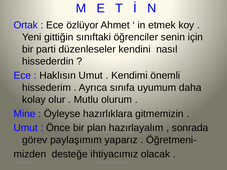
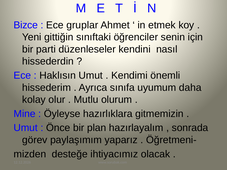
Ortak: Ortak -> Bizce (26, 25)
özlüyor: özlüyor -> gruplar (82, 25)
